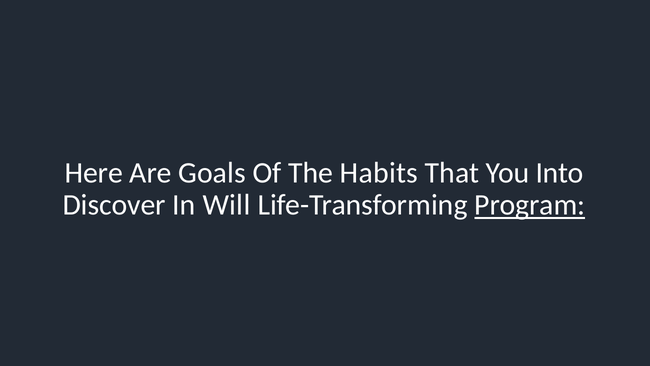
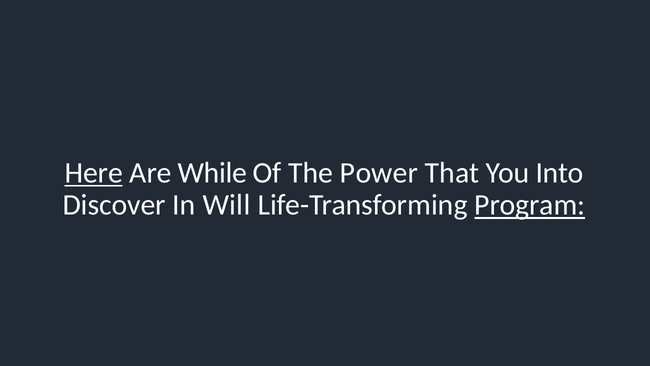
Here underline: none -> present (94, 173)
Goals: Goals -> While (212, 173)
Habits: Habits -> Power (379, 173)
